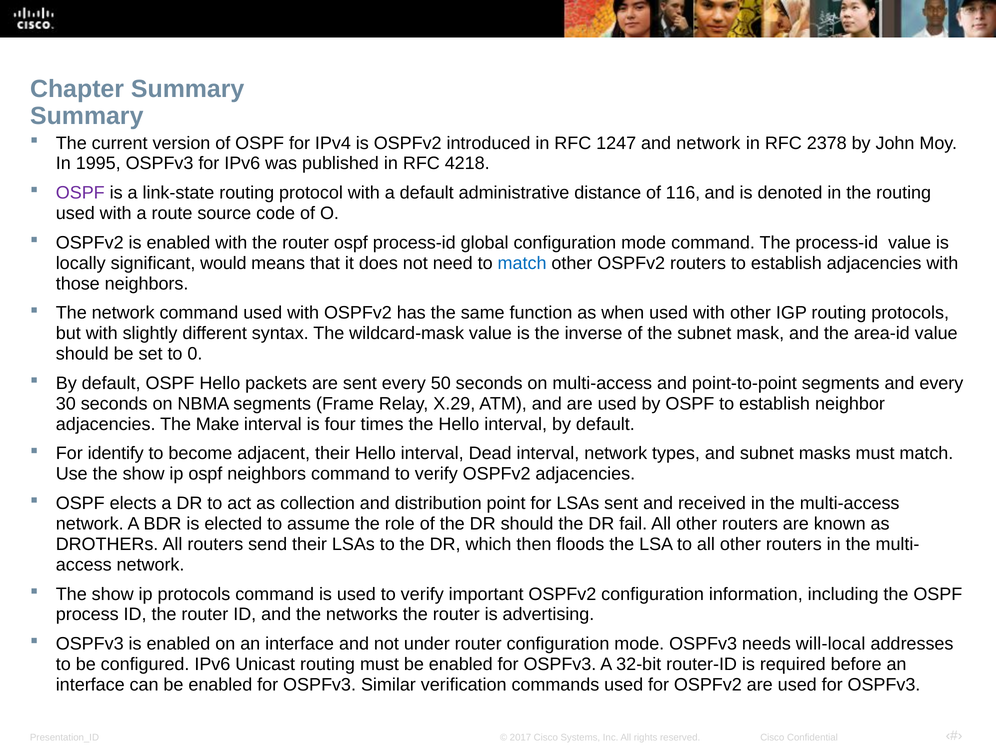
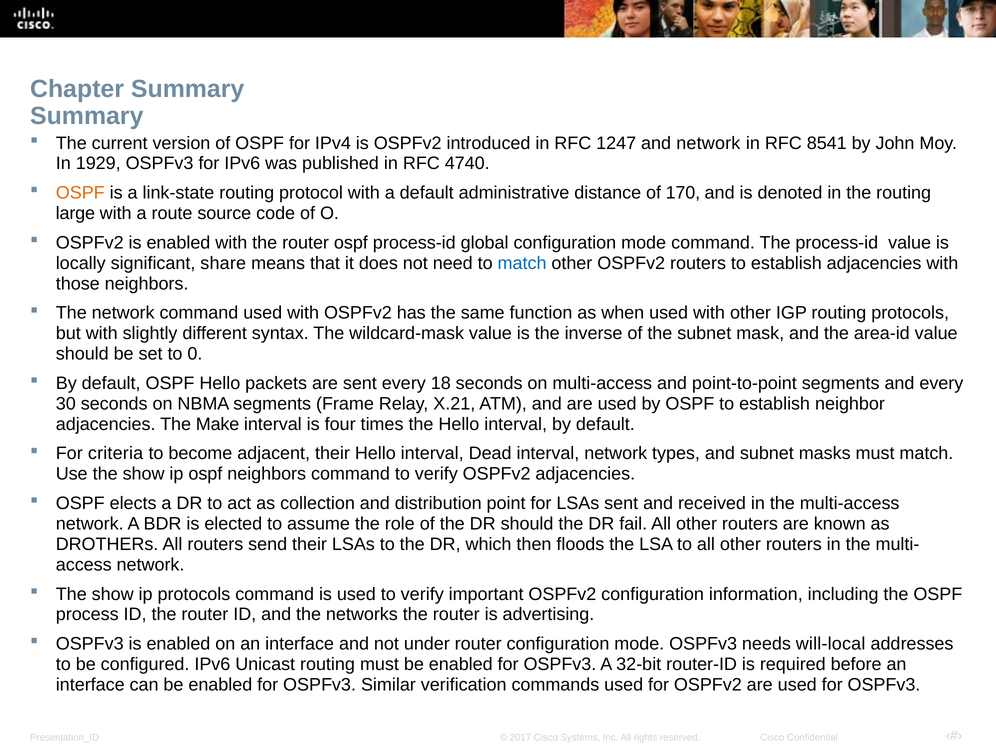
2378: 2378 -> 8541 (827, 143)
1995: 1995 -> 1929 (98, 163)
4218: 4218 -> 4740 (467, 163)
OSPF colour: purple -> orange (80, 193)
116: 116 -> 170 (683, 193)
used: used -> large (75, 213)
would: would -> share (223, 263)
50: 50 -> 18 (441, 383)
X.29: X.29 -> X.21 (454, 404)
identify: identify -> criteria (116, 454)
